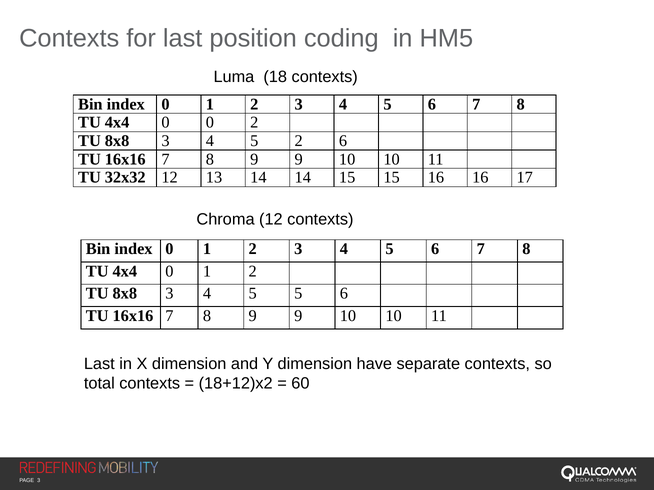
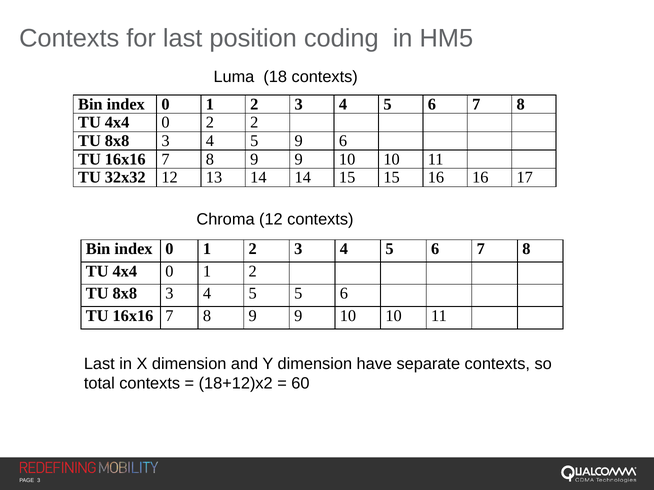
0 0: 0 -> 2 (210, 123)
5 2: 2 -> 9 (299, 141)
